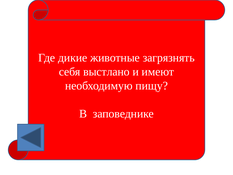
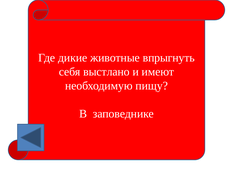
загрязнять: загрязнять -> впрыгнуть (169, 58)
